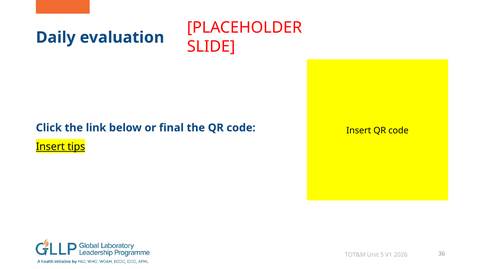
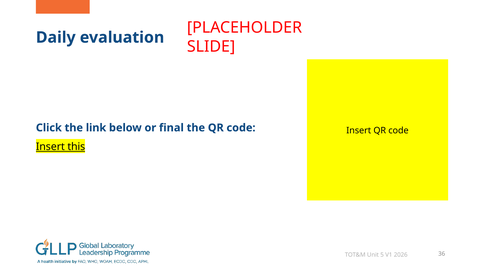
tips: tips -> this (76, 146)
